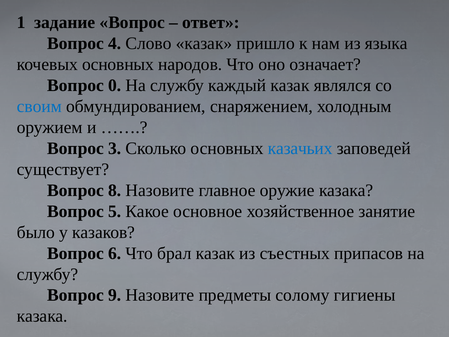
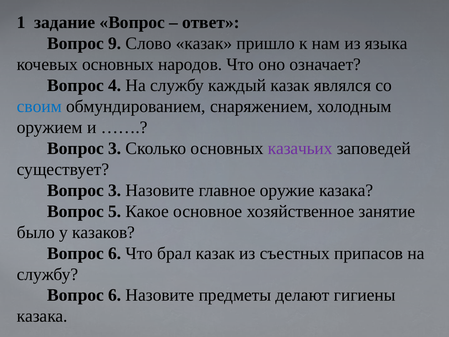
4: 4 -> 9 (115, 43)
0: 0 -> 4 (115, 85)
казачьих colour: blue -> purple (300, 148)
8: 8 -> 3 (115, 190)
9: 9 -> 6 (115, 295)
солому: солому -> делают (302, 295)
